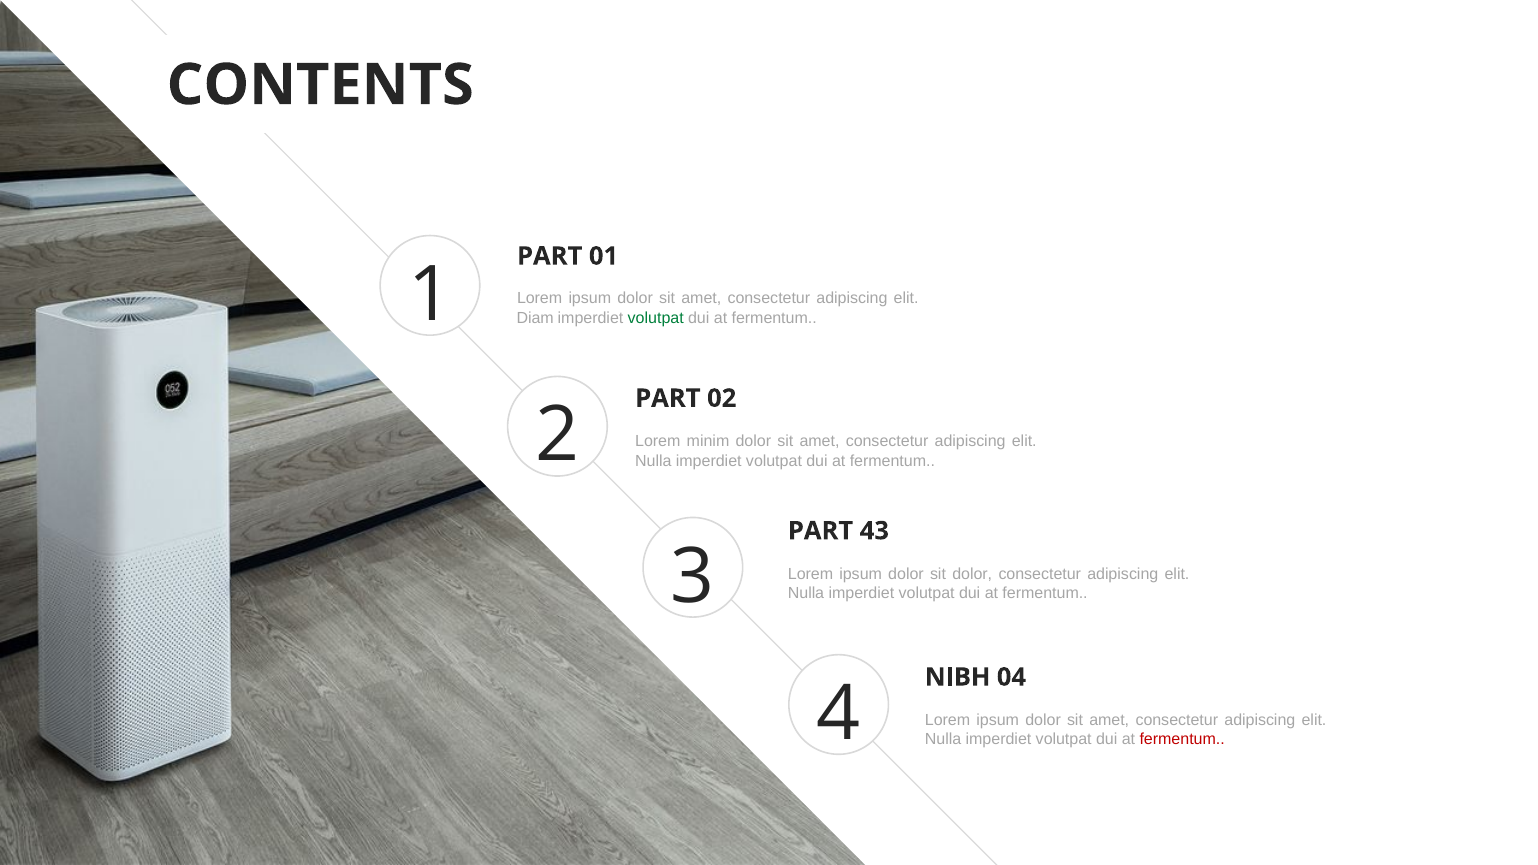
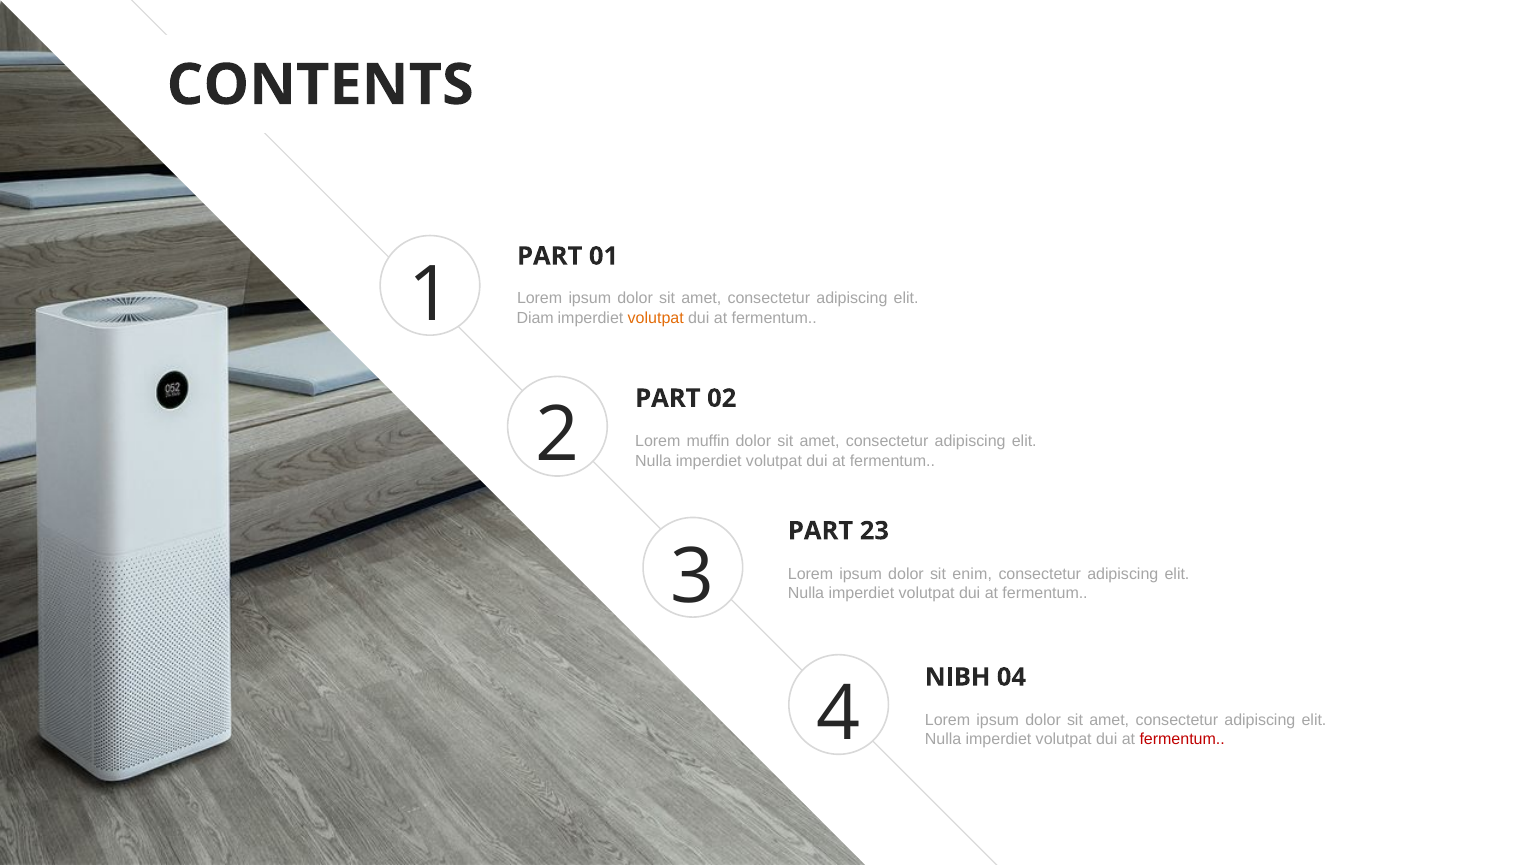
volutpat colour: green -> orange (656, 318)
minim: minim -> muffin (708, 442)
43: 43 -> 23 (874, 531)
sit dolor: dolor -> enim (972, 574)
